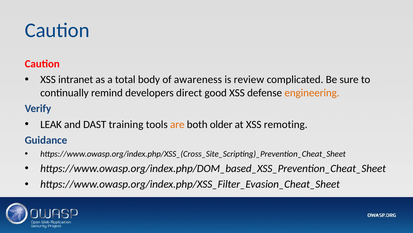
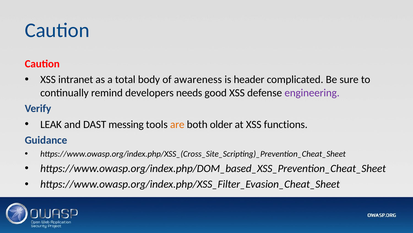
review: review -> header (249, 79)
direct: direct -> needs (189, 92)
engineering colour: orange -> purple (312, 92)
training: training -> messing (126, 124)
remoting: remoting -> functions (286, 124)
